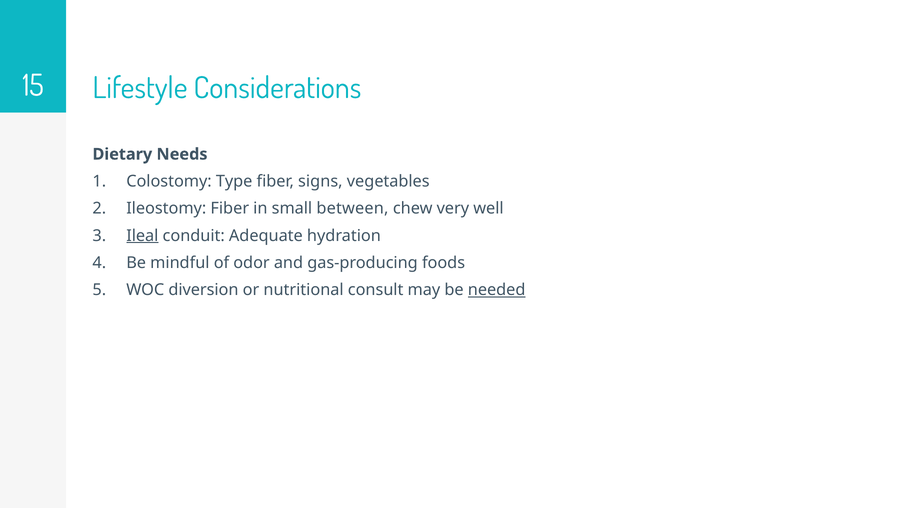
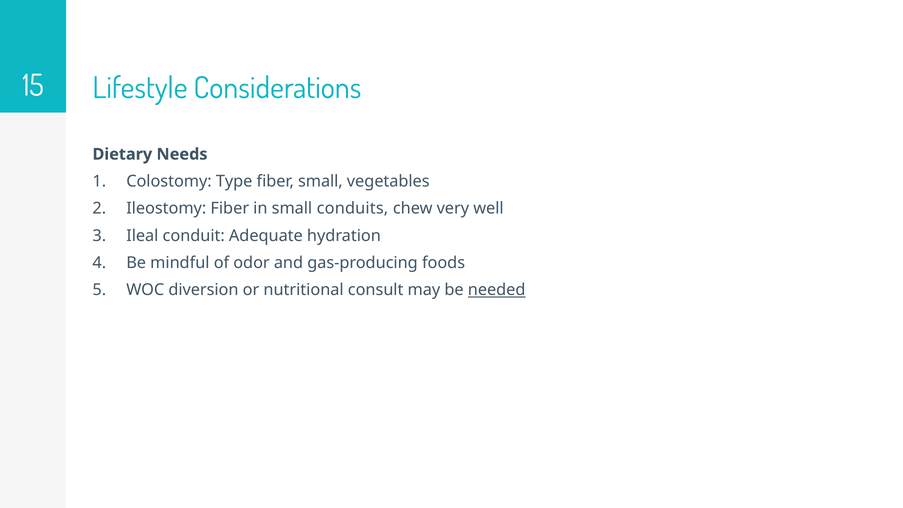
fiber signs: signs -> small (320, 181)
between: between -> conduits (352, 208)
Ileal underline: present -> none (142, 236)
